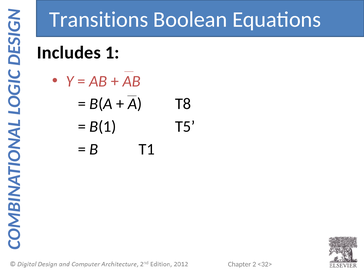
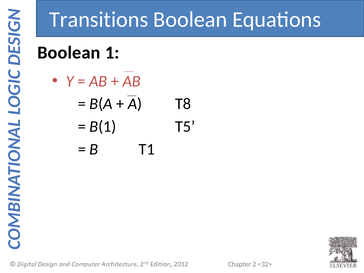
Includes: Includes -> Boolean (69, 53)
